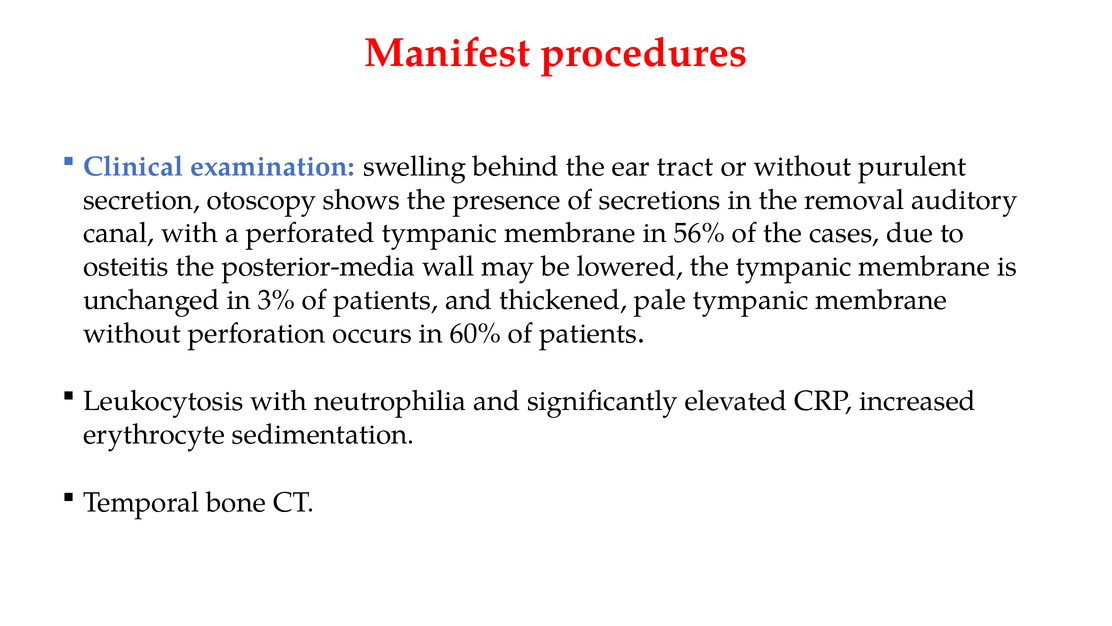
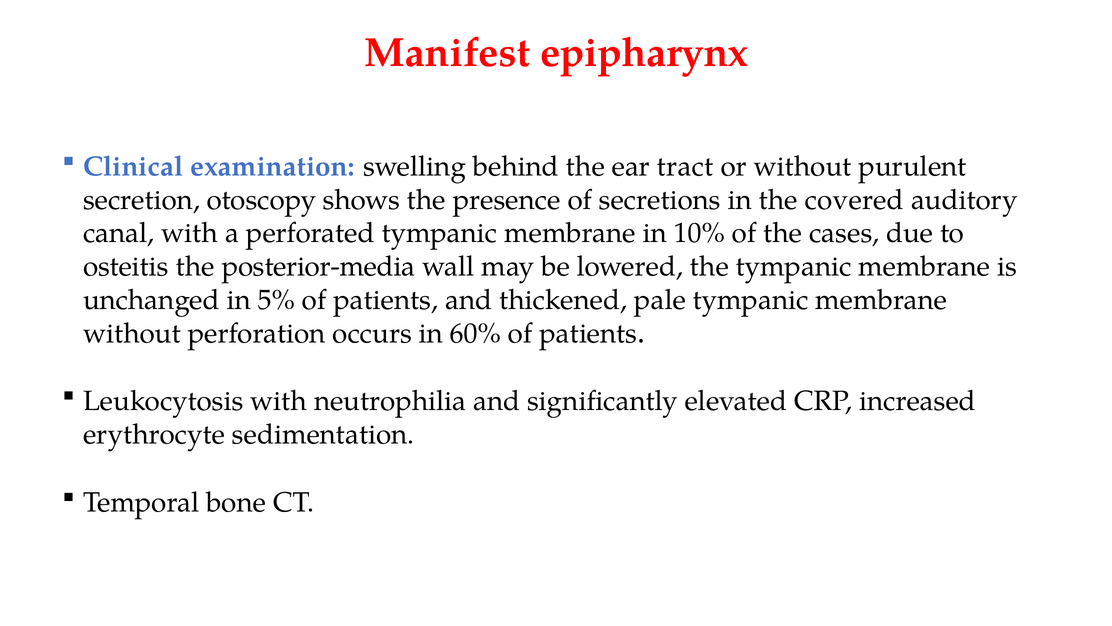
procedures: procedures -> epipharynx (644, 53)
removal: removal -> covered (854, 200)
56%: 56% -> 10% (699, 233)
3%: 3% -> 5% (276, 300)
